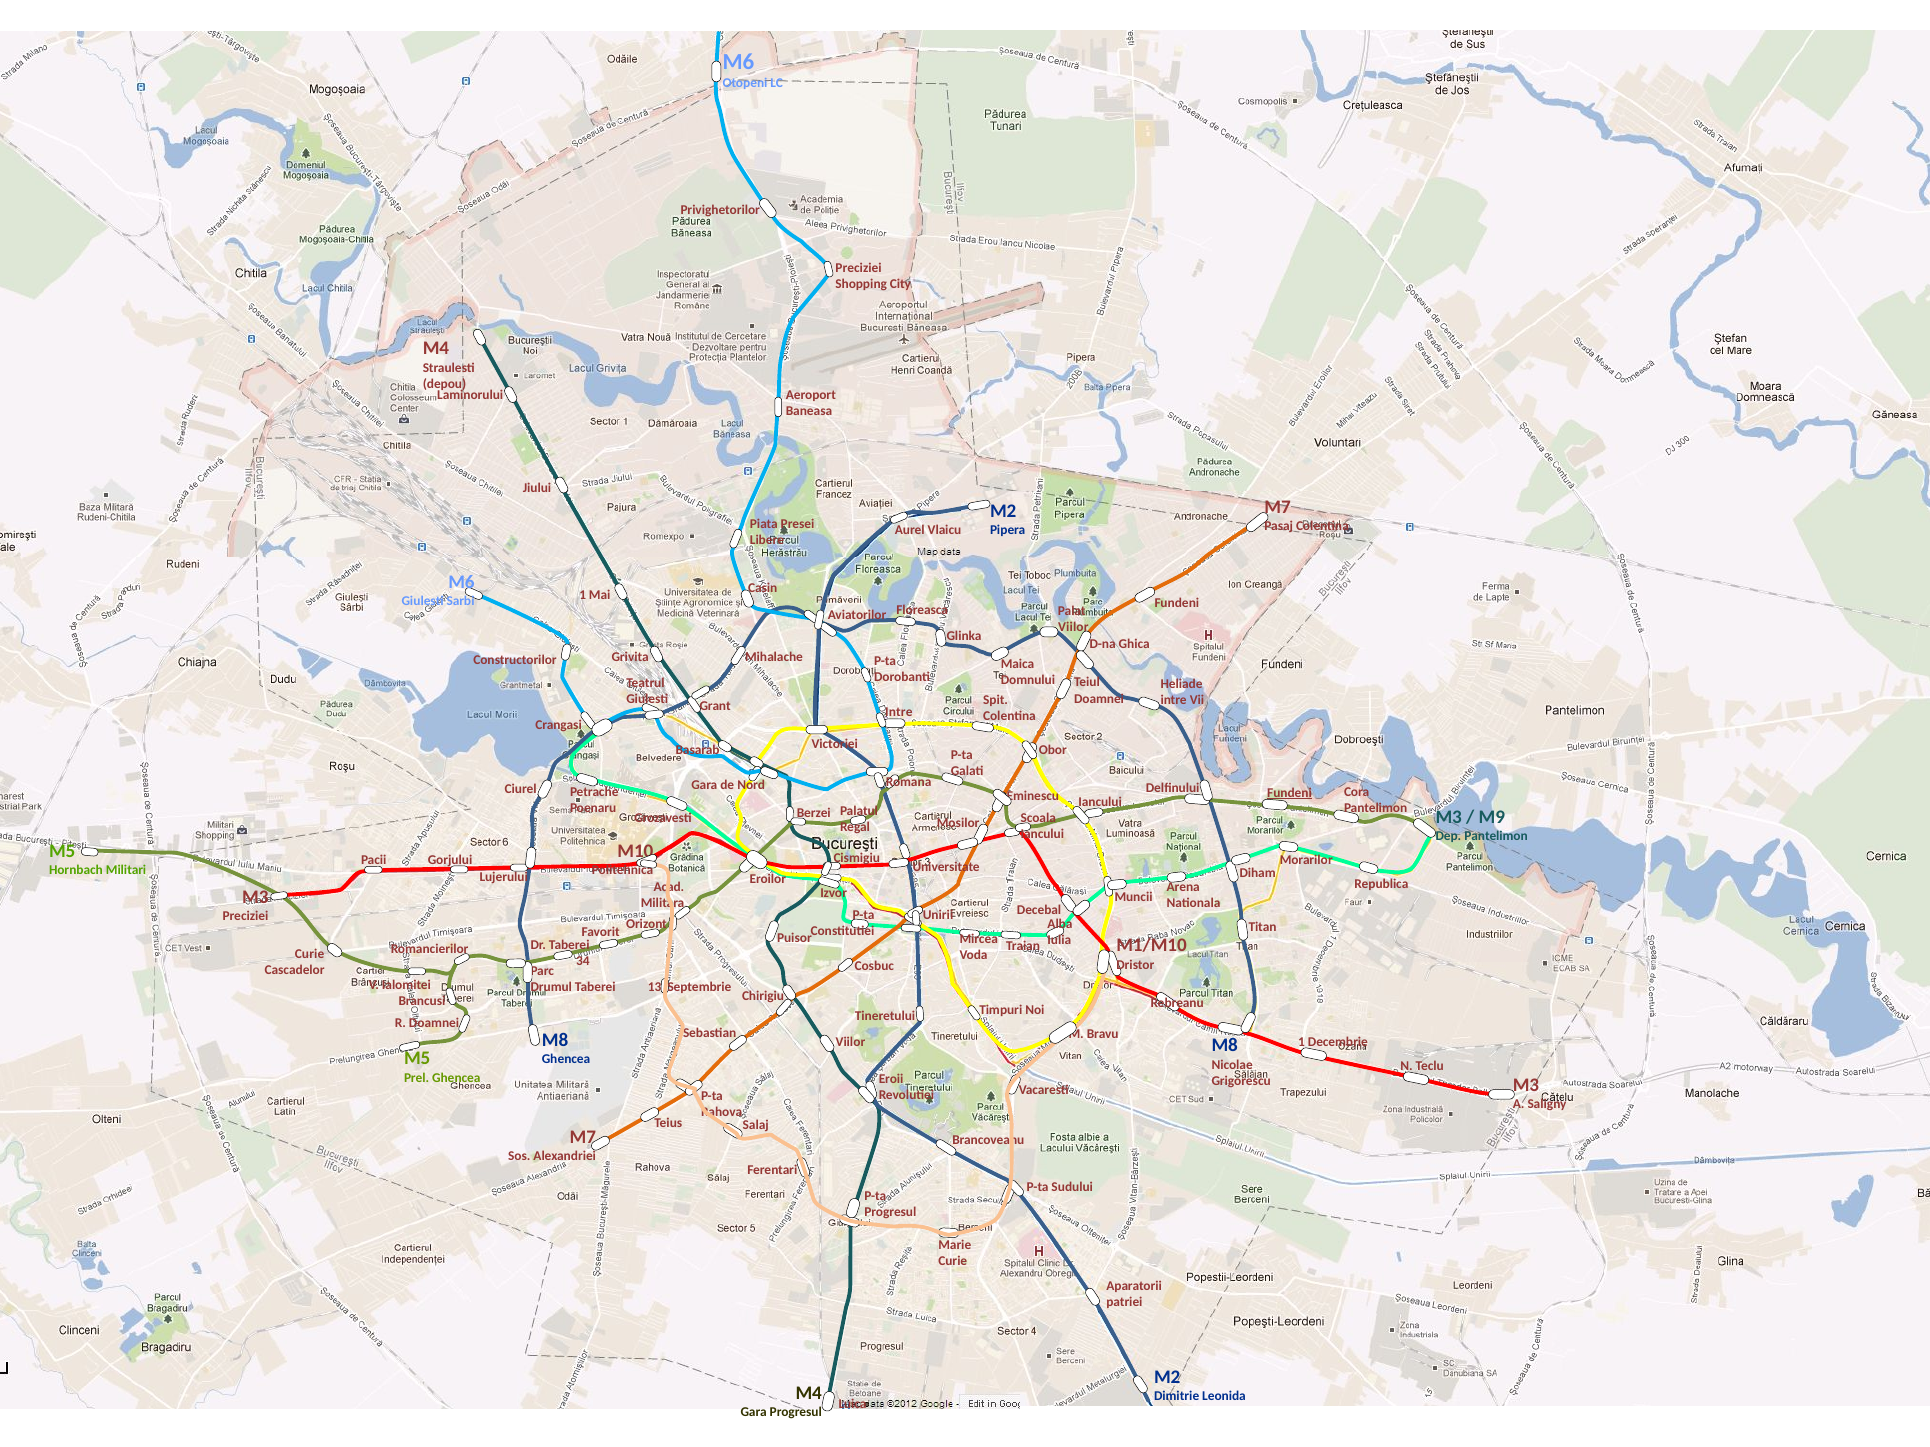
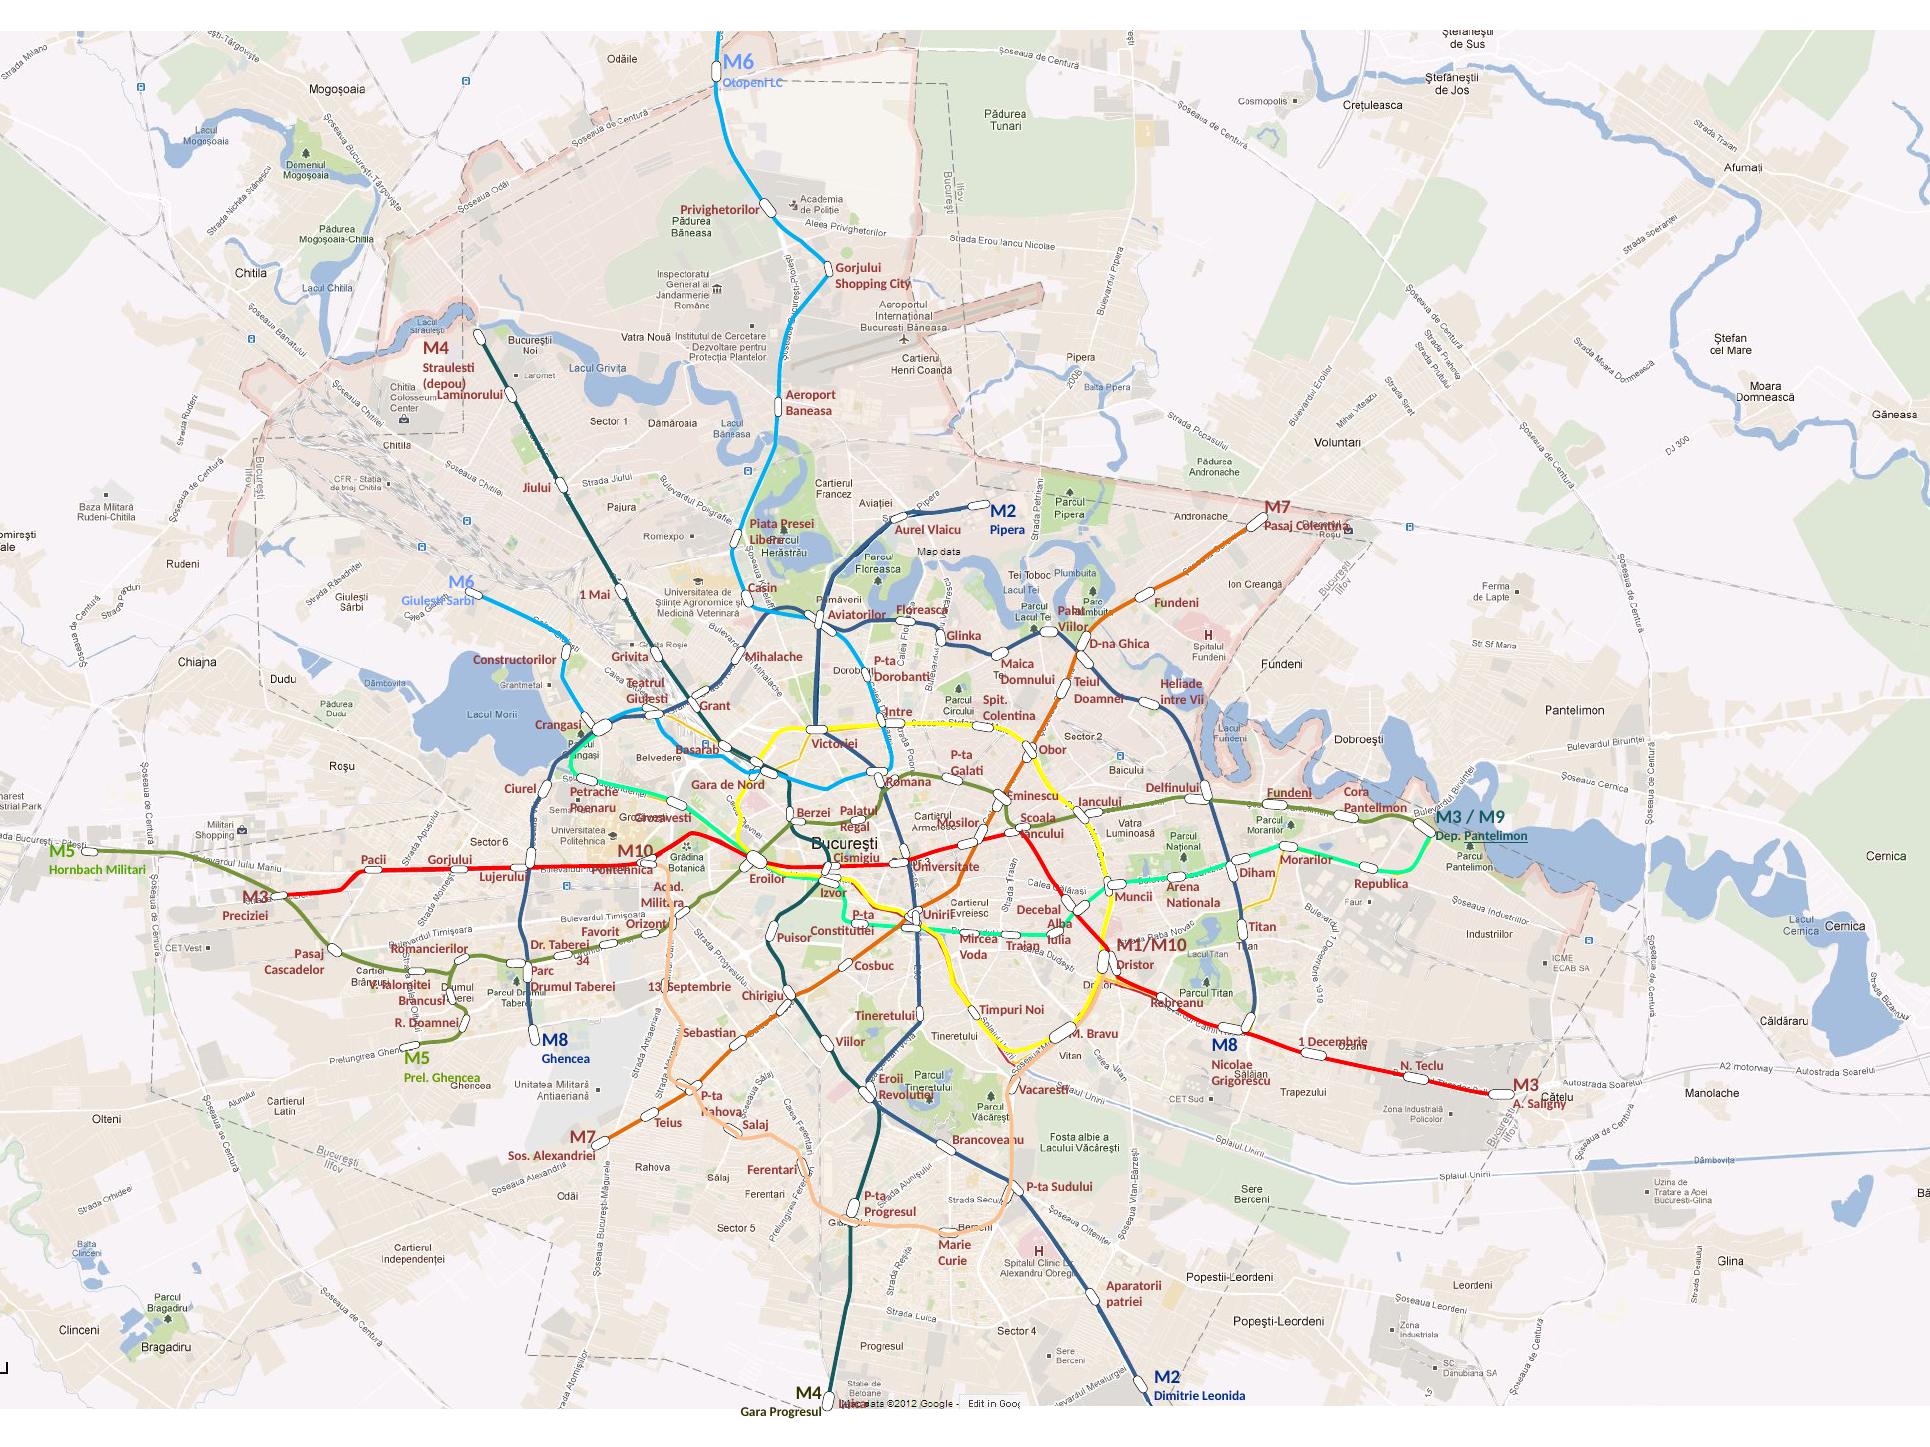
Preciziei: Preciziei -> Gorjului (858, 268)
Pantelimon underline: none -> present (1496, 837)
Curie: Curie -> Pasaj (310, 954)
